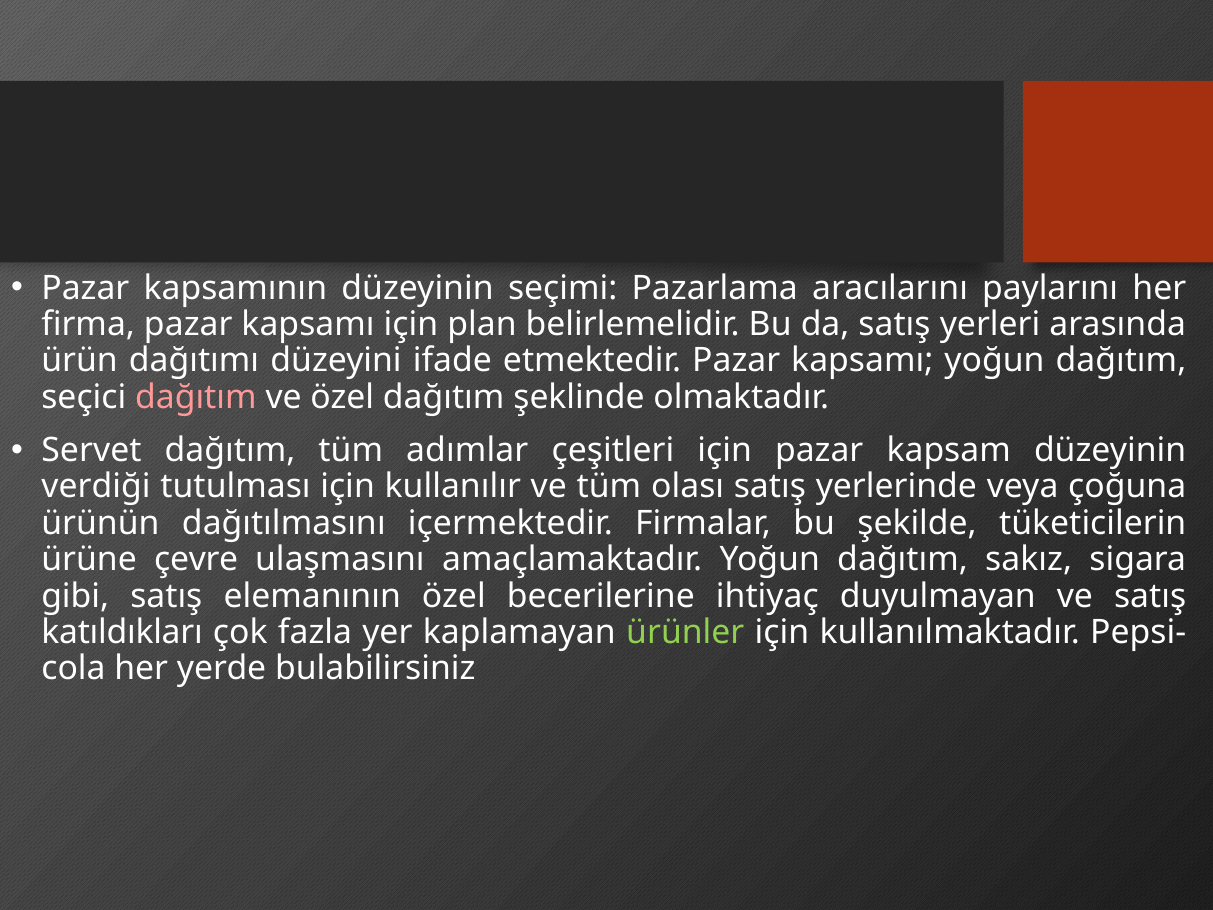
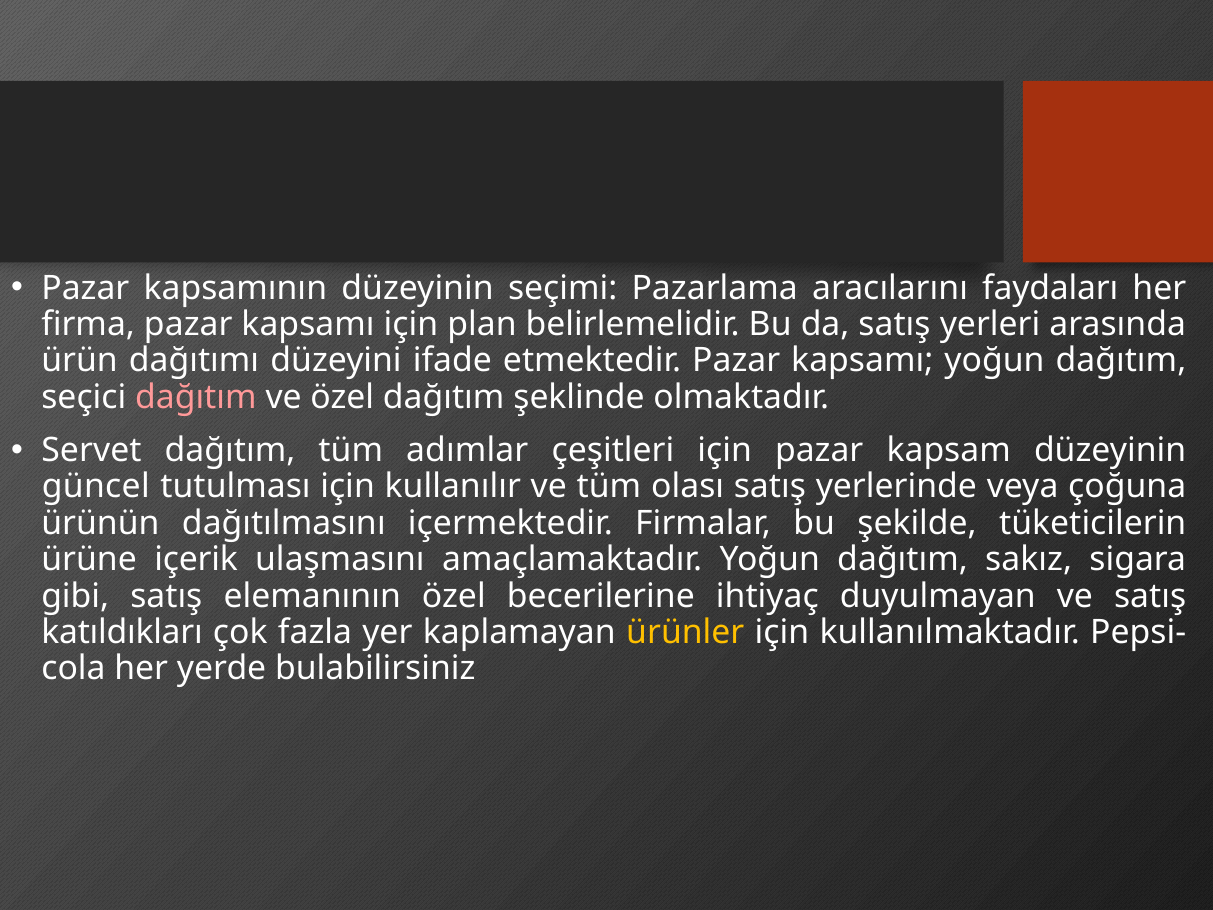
paylarını: paylarını -> faydaları (1050, 288)
verdiği: verdiği -> güncel (96, 487)
çevre: çevre -> içerik (196, 560)
ürünler colour: light green -> yellow (685, 632)
